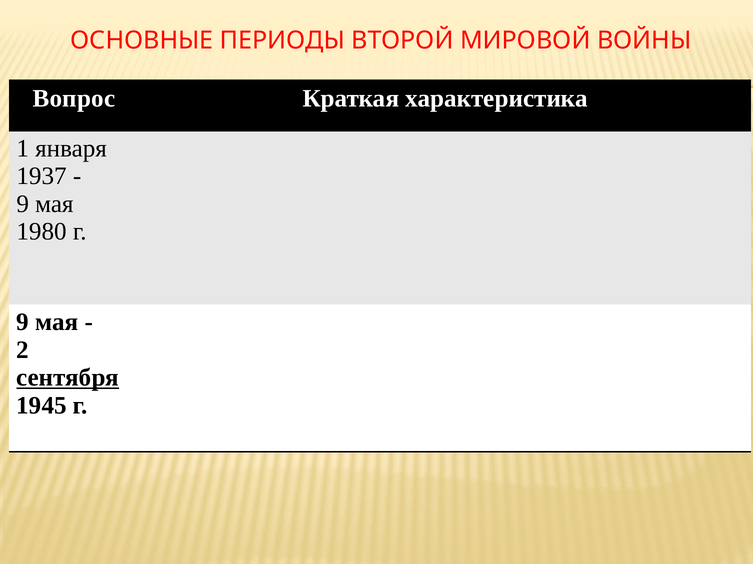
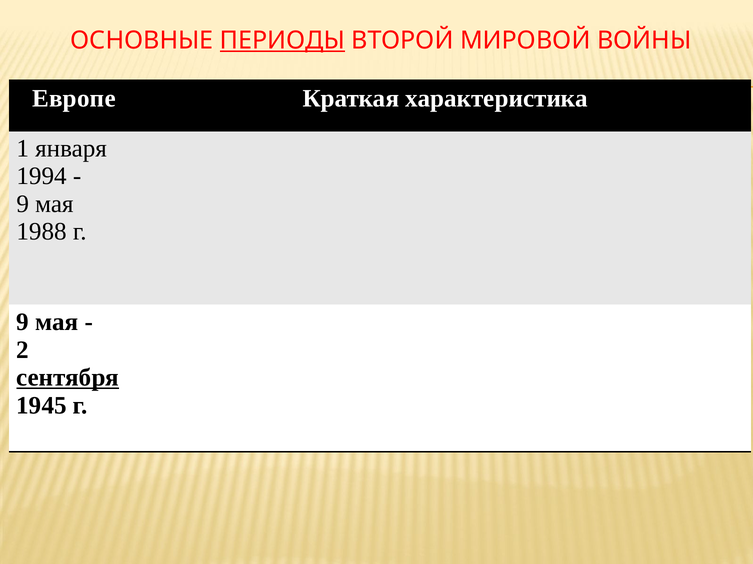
ПЕРИОДЫ underline: none -> present (282, 41)
Вопрос: Вопрос -> Европе (74, 99)
1937: 1937 -> 1994 (42, 176)
1980: 1980 -> 1988 (42, 232)
